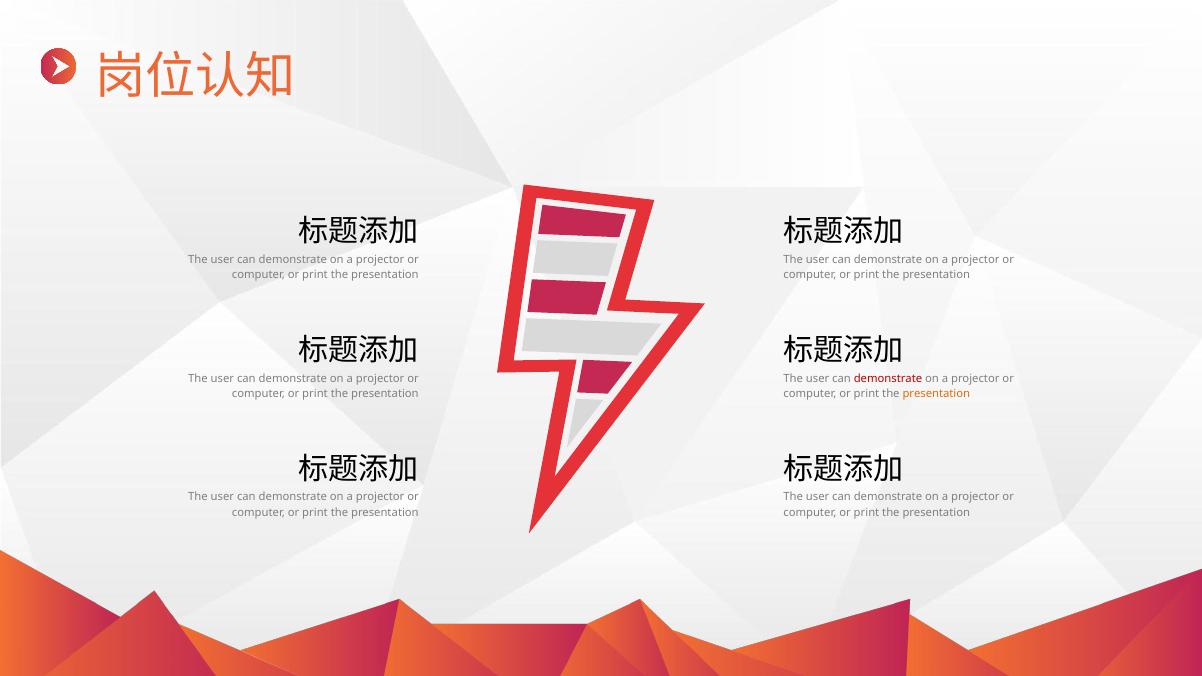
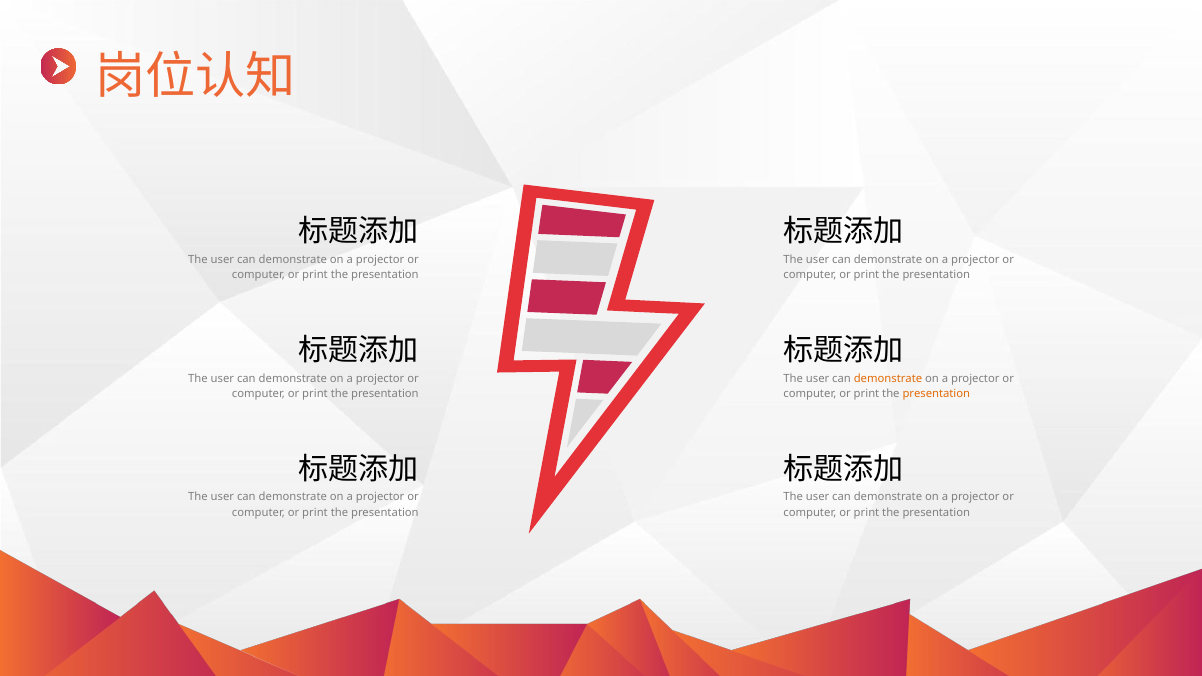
demonstrate colour: red -> orange (888, 378)
